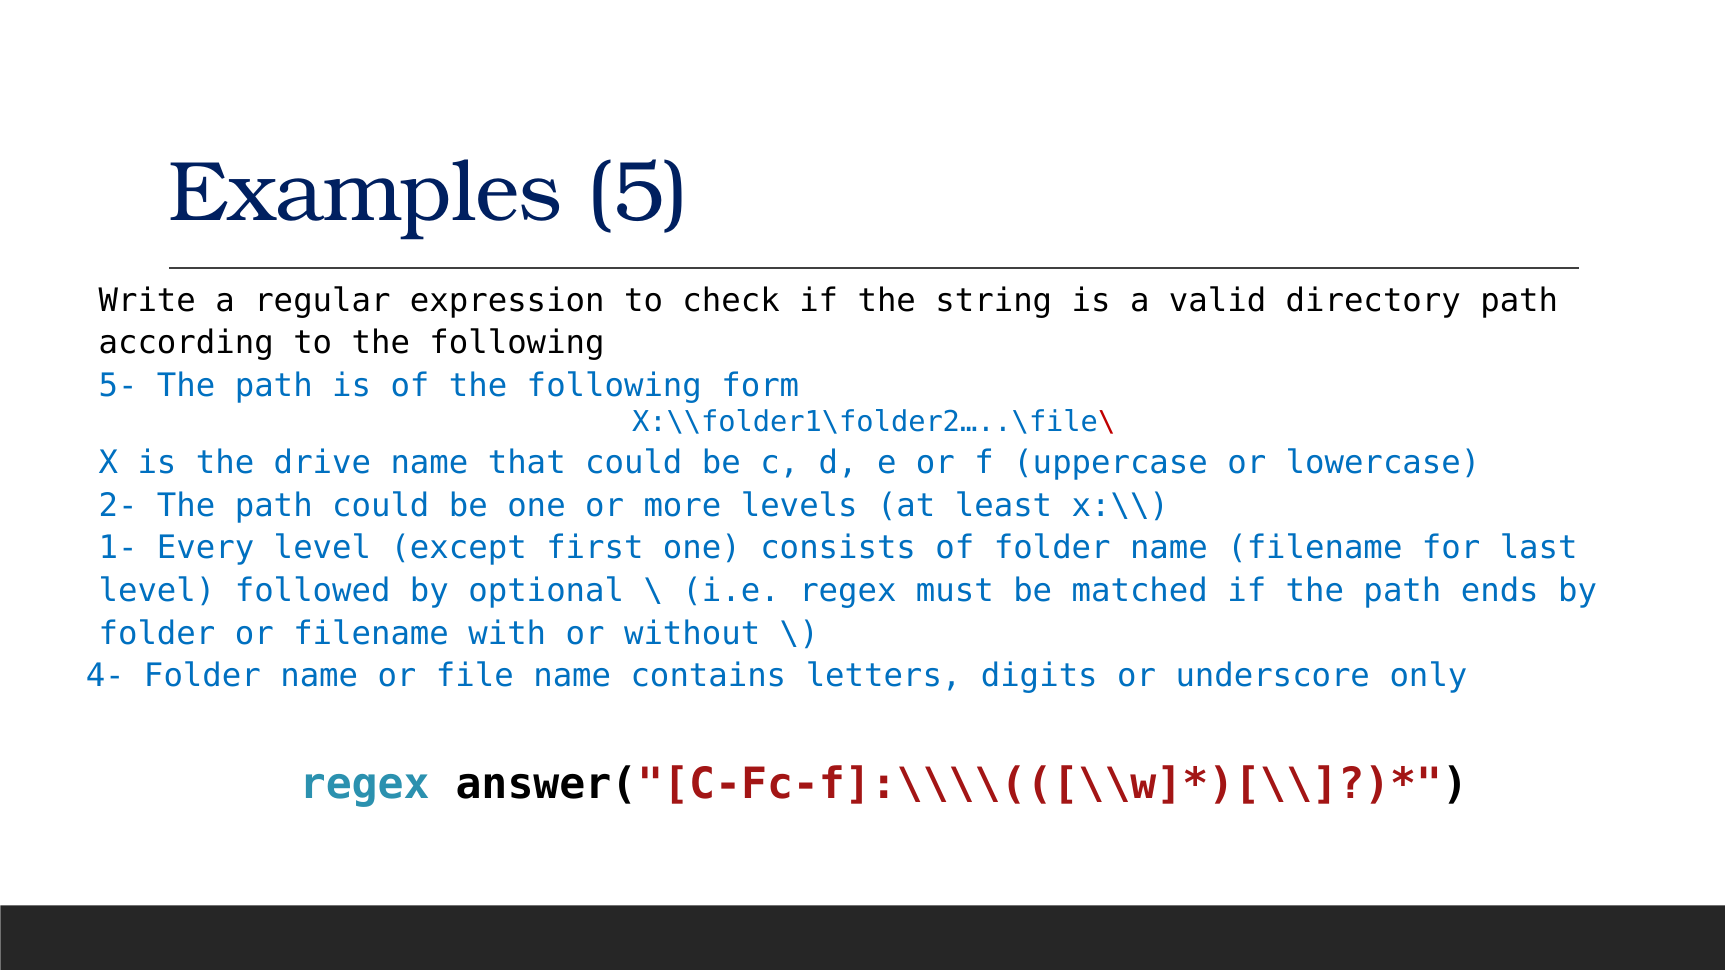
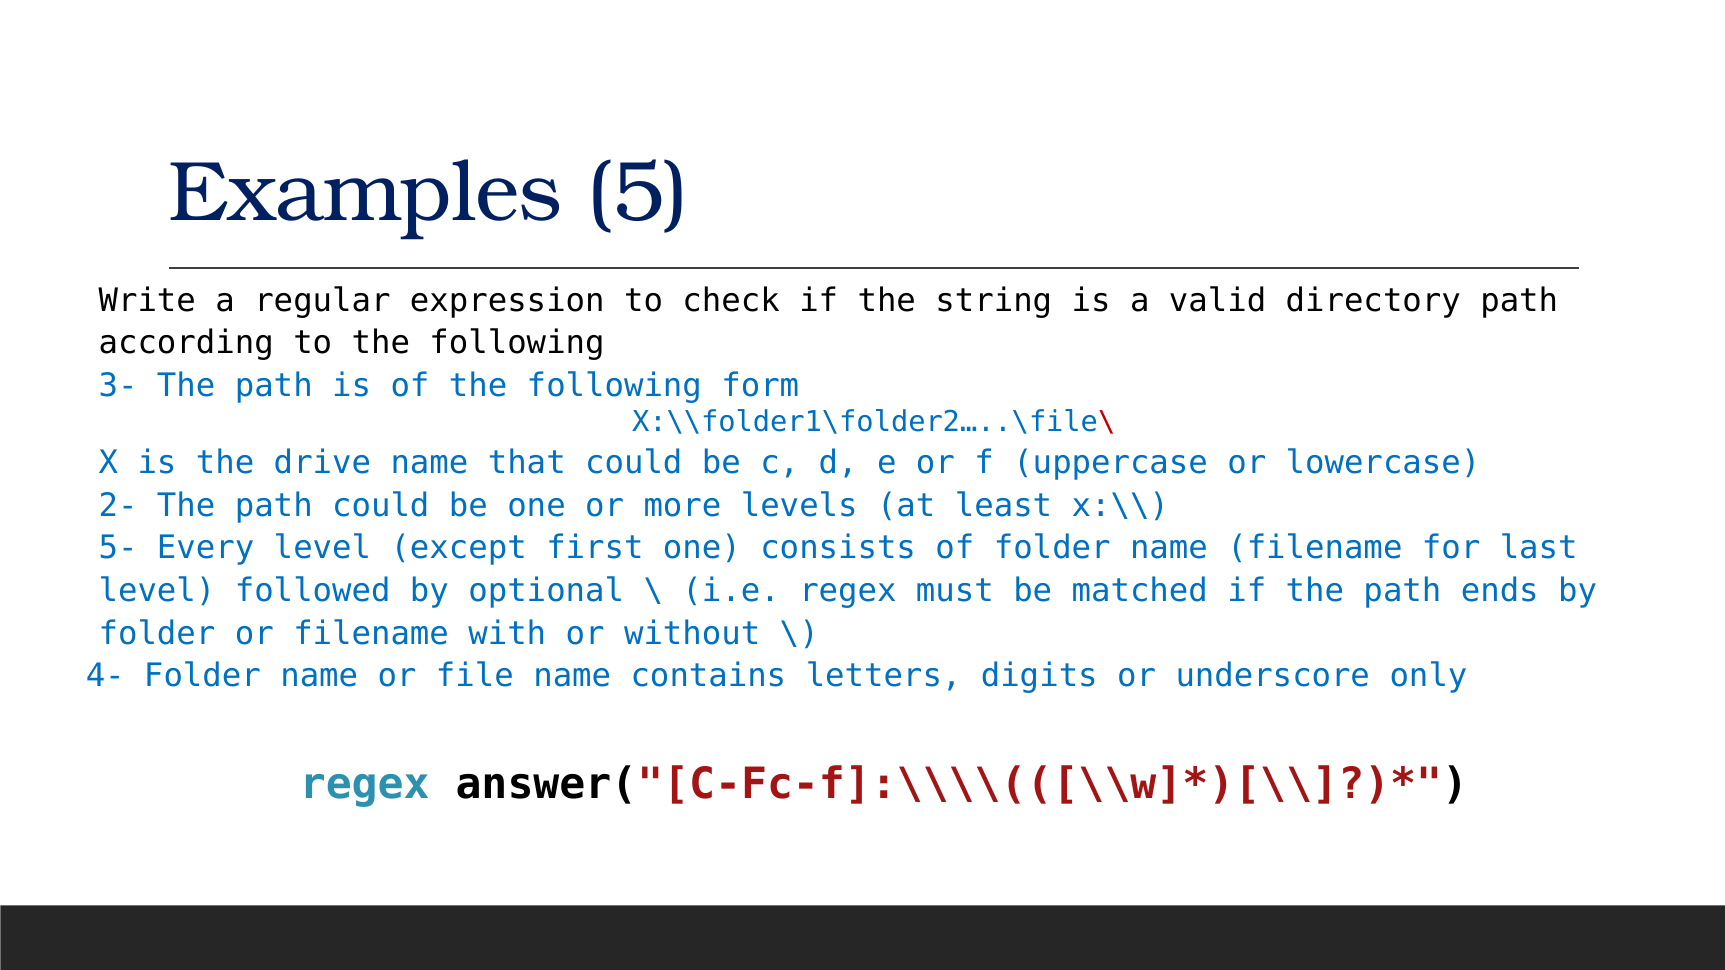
5-: 5- -> 3- (118, 386)
1-: 1- -> 5- (118, 548)
